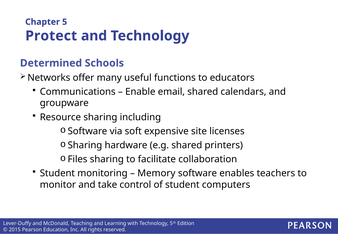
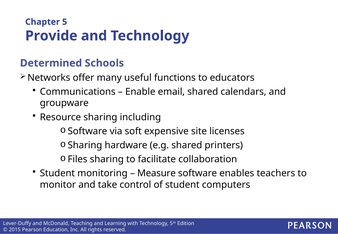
Protect: Protect -> Provide (51, 36)
Memory: Memory -> Measure (156, 173)
